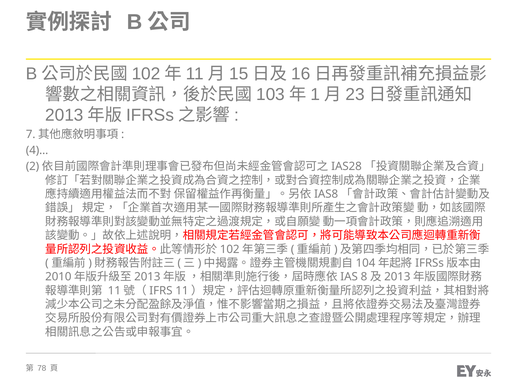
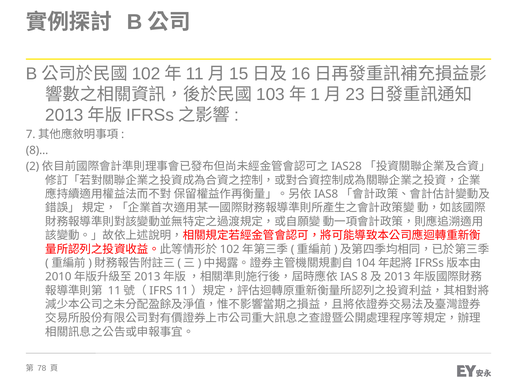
4)…: 4)… -> 8)… (37, 150)
